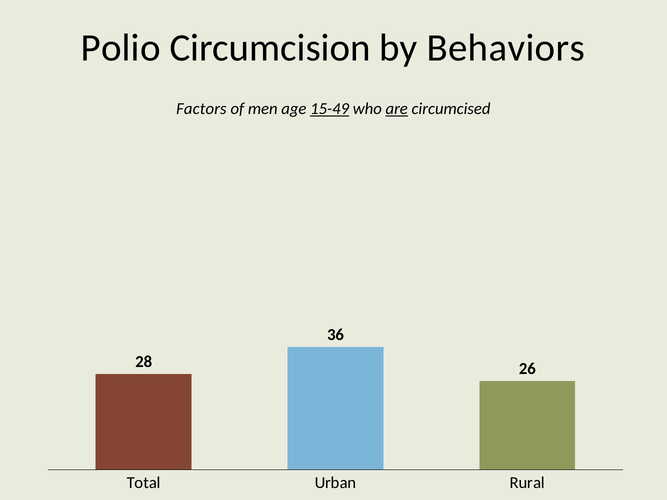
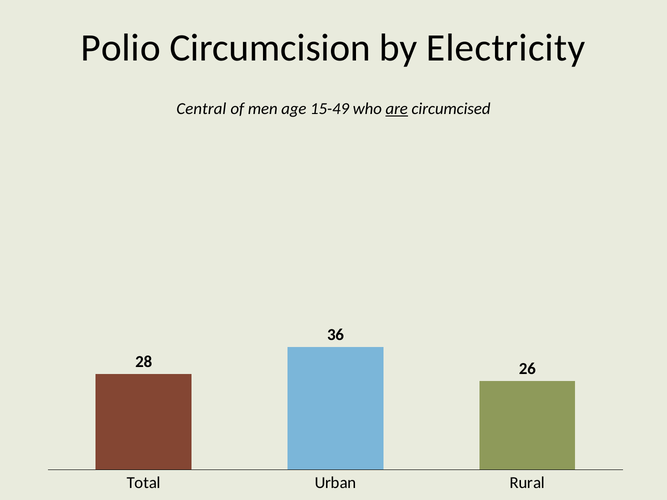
Behaviors: Behaviors -> Electricity (506, 48)
Factors: Factors -> Central (201, 109)
15-49 underline: present -> none (330, 109)
